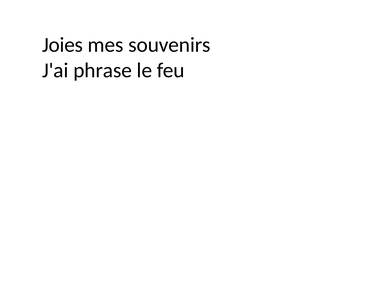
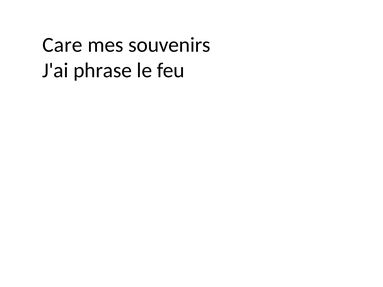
Joies: Joies -> Care (62, 45)
